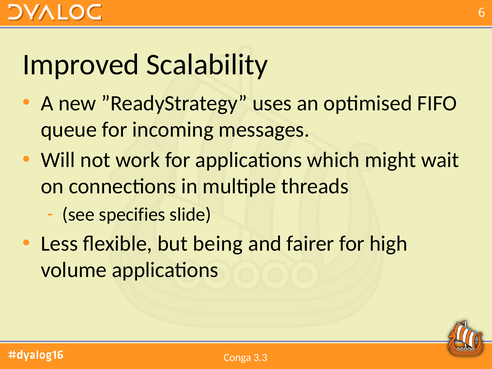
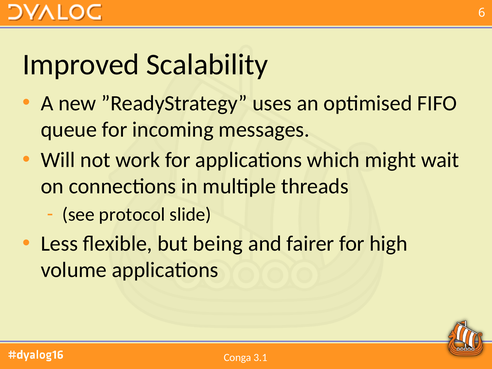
specifies: specifies -> protocol (132, 215)
3.3: 3.3 -> 3.1 (260, 358)
